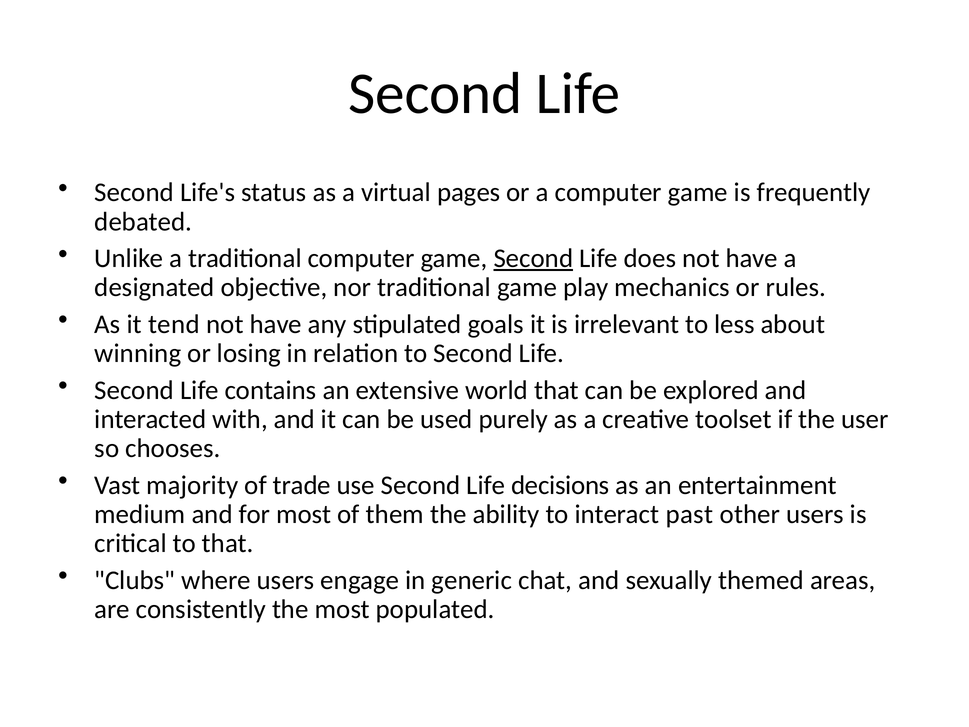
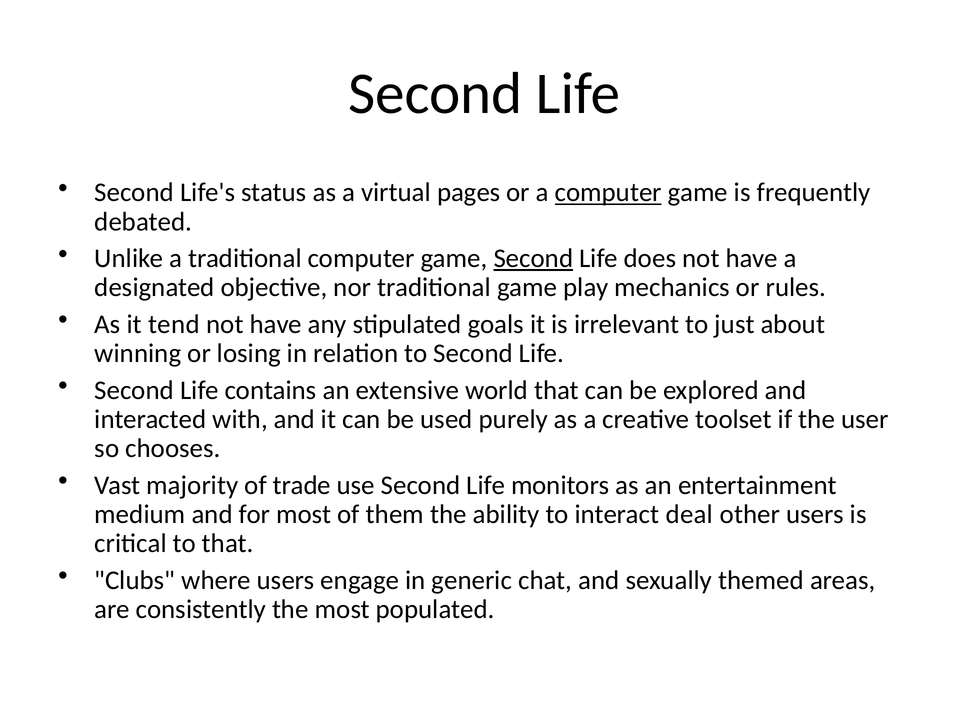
computer underline: none -> present (608, 192)
less: less -> just (734, 324)
decisions: decisions -> monitors (560, 485)
past: past -> deal (689, 514)
